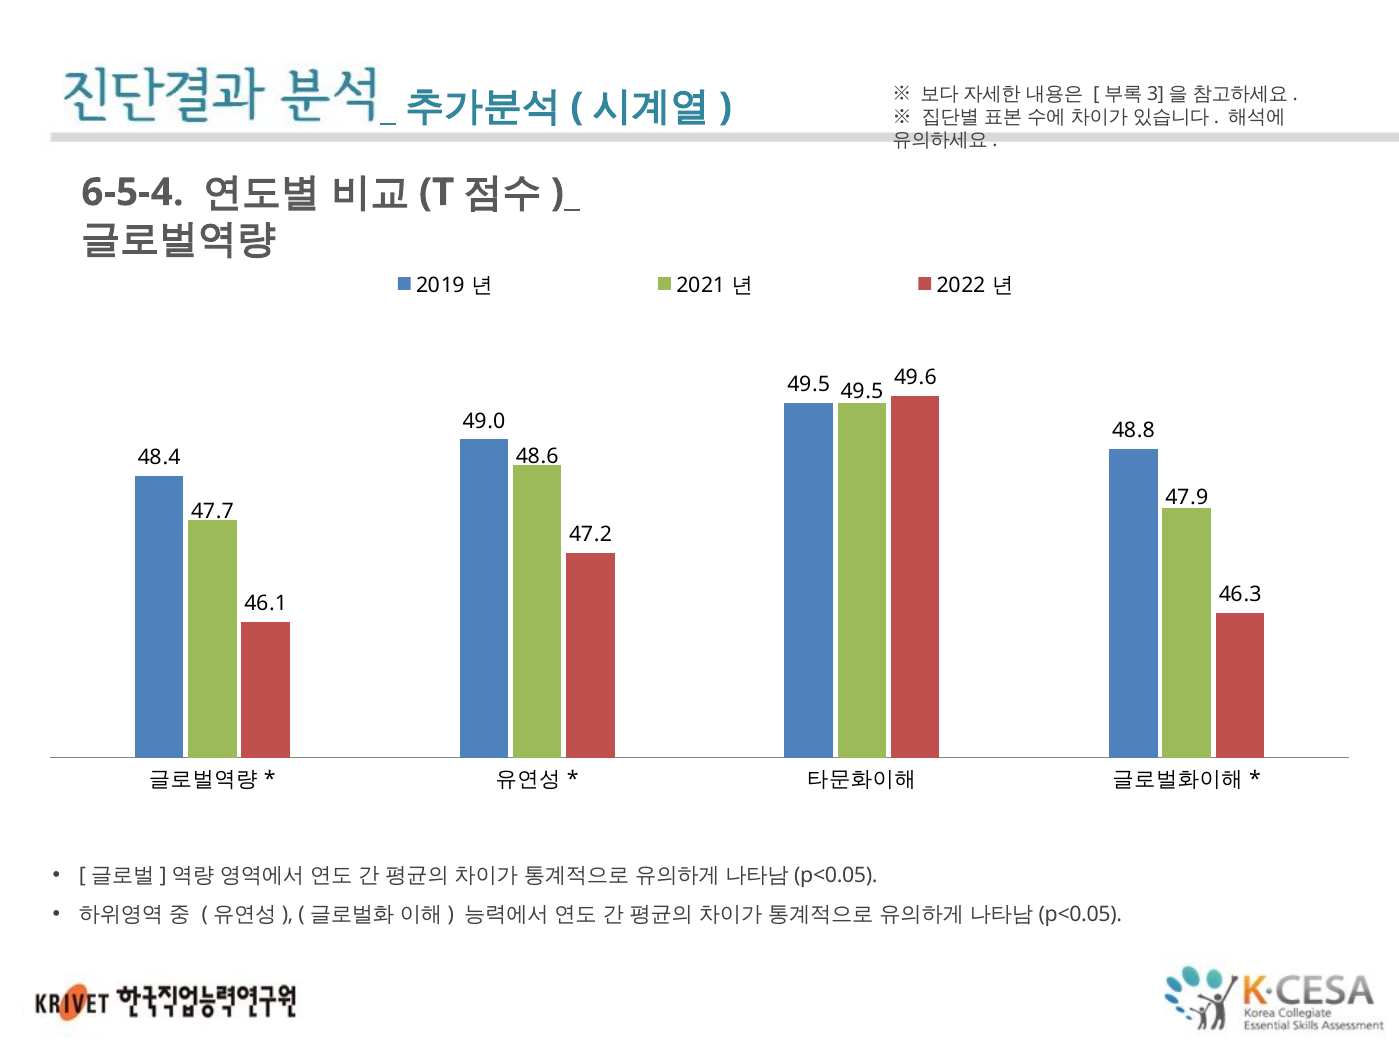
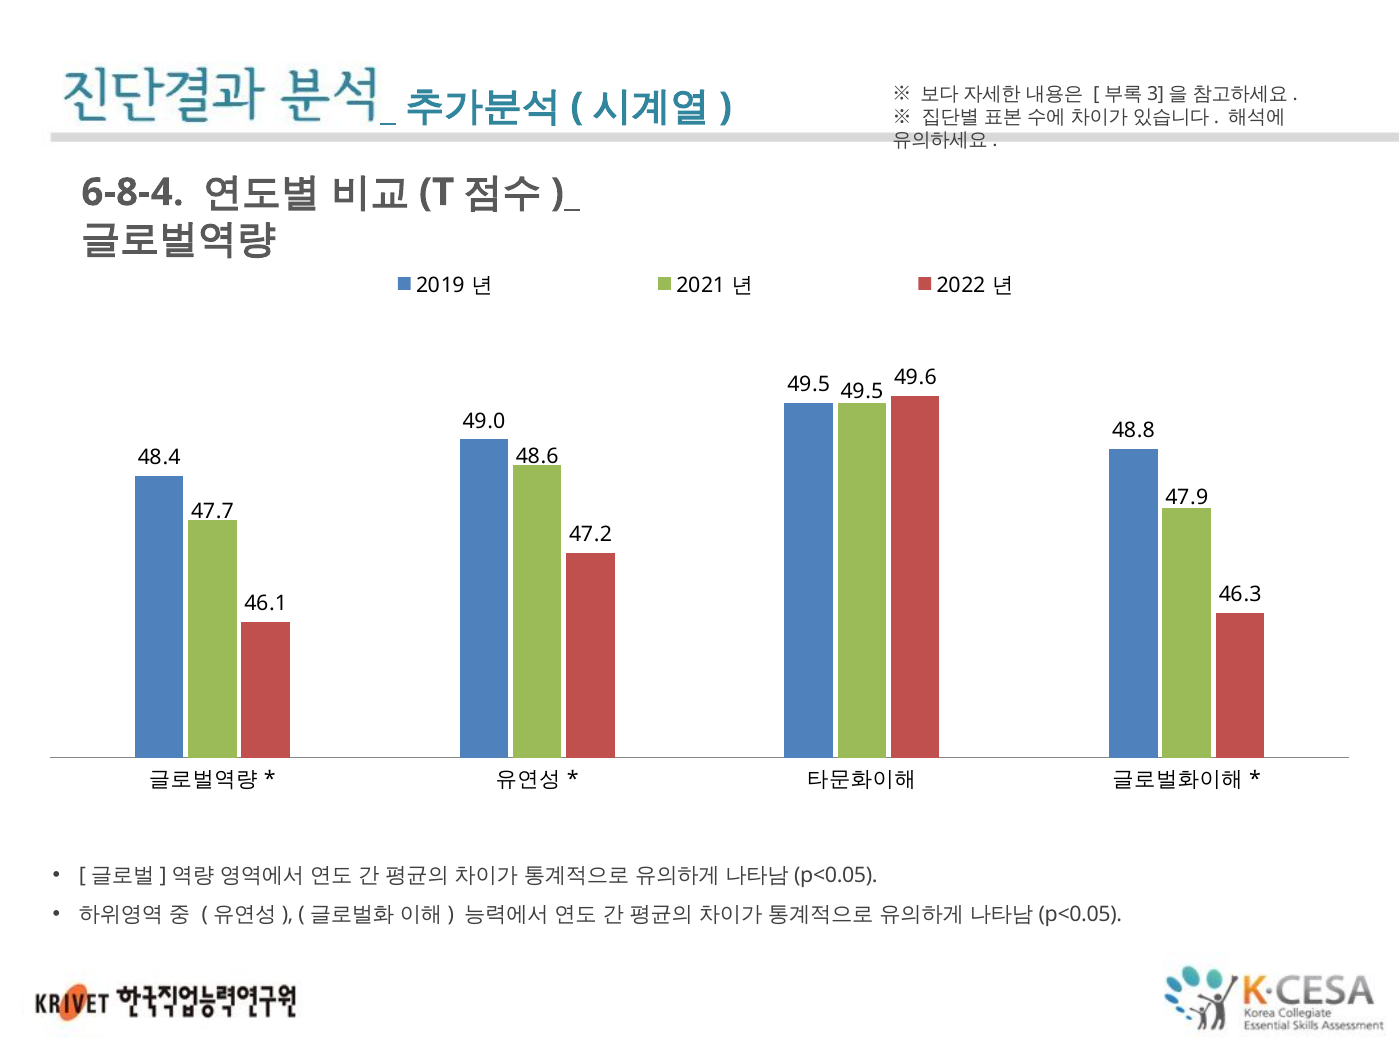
6-5-4: 6-5-4 -> 6-8-4 (133, 192)
